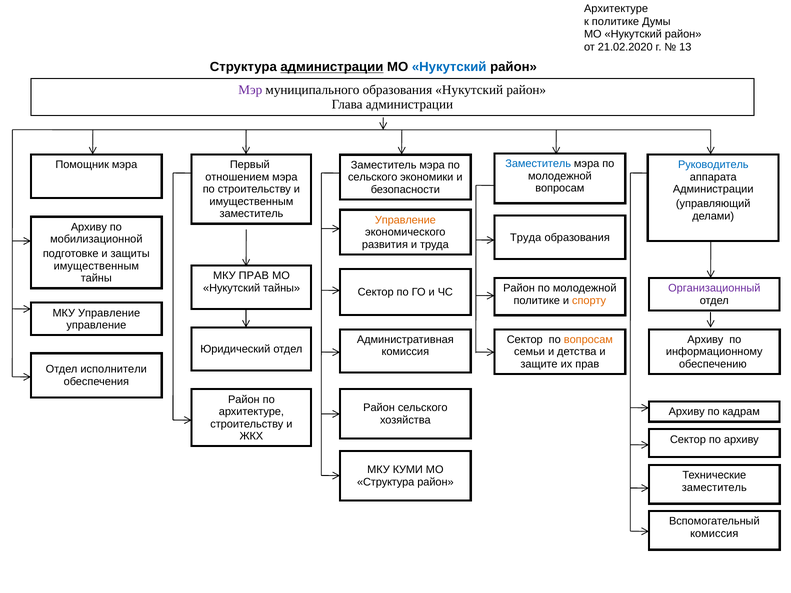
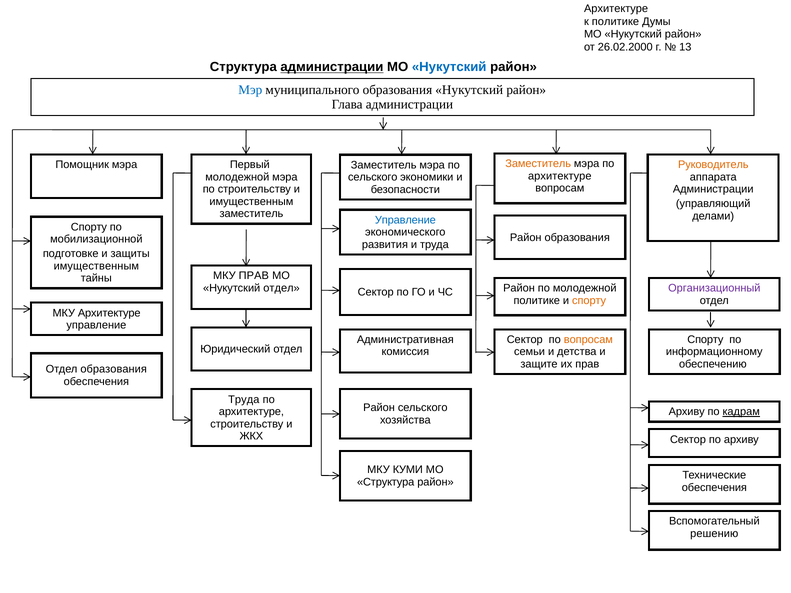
21.02.2020: 21.02.2020 -> 26.02.2000 (625, 47)
Мэр colour: purple -> blue (250, 90)
Заместитель colour: blue -> orange (538, 164)
Руководитель colour: blue -> orange (713, 165)
молодежной: молодежной -> архитектуре (560, 176)
отношением: отношением -> молодежной (237, 177)
Управление colour: orange -> blue (405, 220)
Архиву: Архиву -> Спорту (89, 227)
Труда: Труда -> Район (526, 238)
Нукутский тайны: тайны -> отдел (282, 288)
МКУ Управление: Управление -> Архитектуре (109, 313)
Архиву: Архиву -> Спорту (705, 340)
Отдел исполнители: исполнители -> образования (114, 370)
Район: Район -> Труда (244, 400)
кадрам underline: none -> present (741, 412)
заместитель: заместитель -> обеспечения (714, 488)
комиссия: комиссия -> решению (714, 534)
